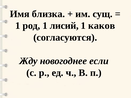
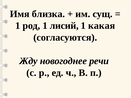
каков: каков -> какая (102, 26)
если: если -> речи (99, 61)
